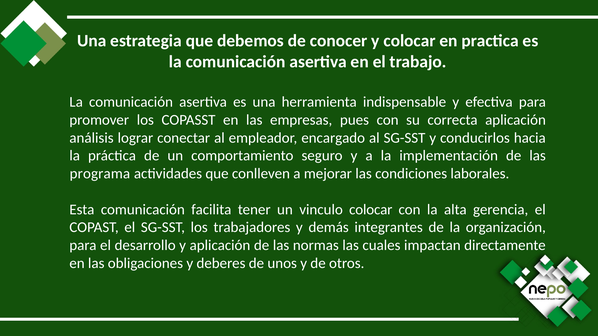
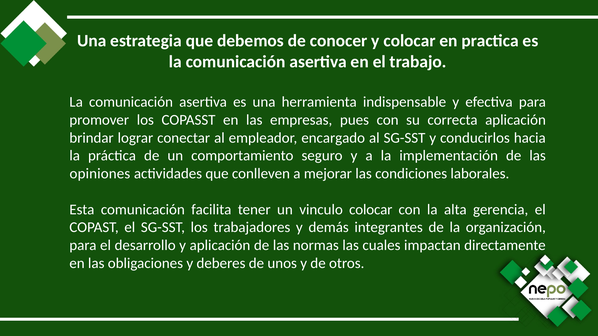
análisis: análisis -> brindar (92, 138)
programa: programa -> opiniones (100, 174)
